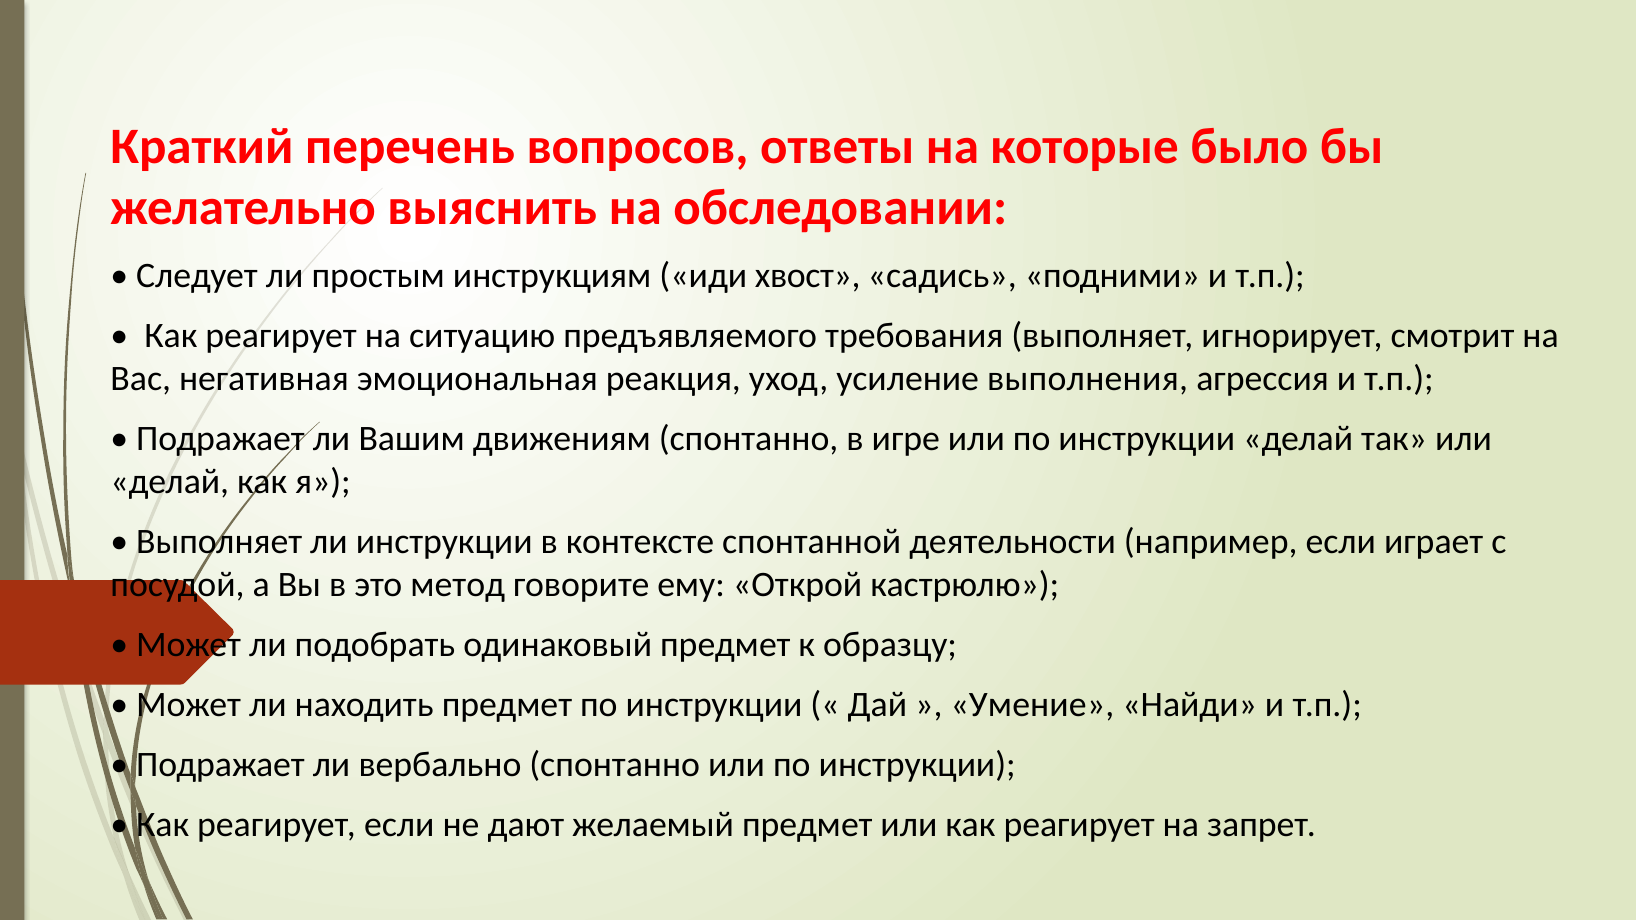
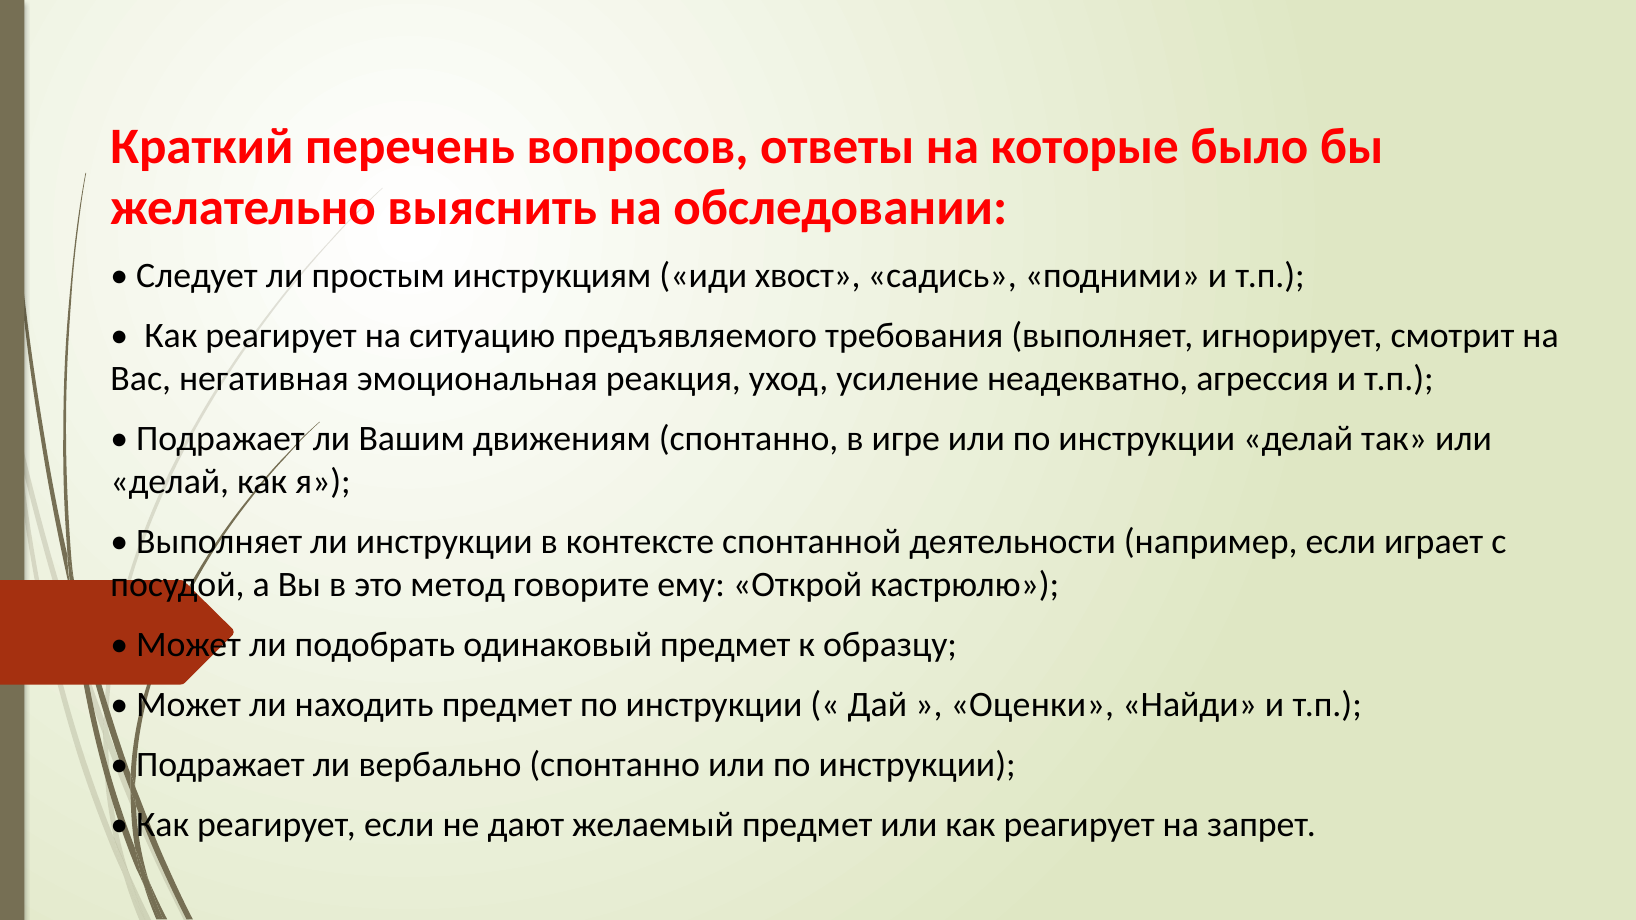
выполнения: выполнения -> неадекватно (1088, 379)
Умение: Умение -> Оценки (1032, 705)
